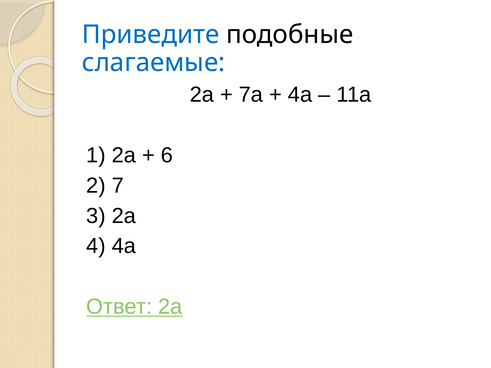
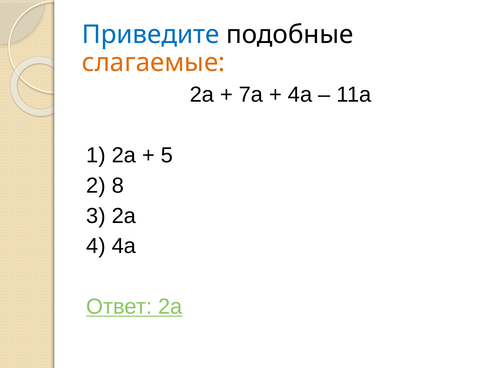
слагаемые colour: blue -> orange (154, 63)
6: 6 -> 5 (167, 155)
7: 7 -> 8 (118, 186)
